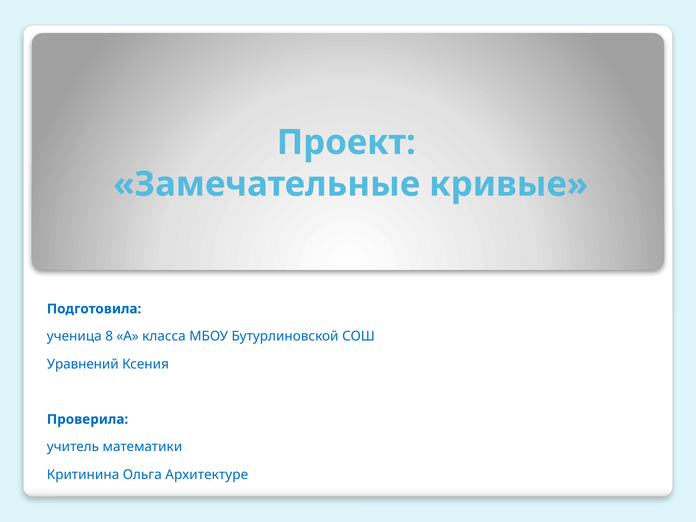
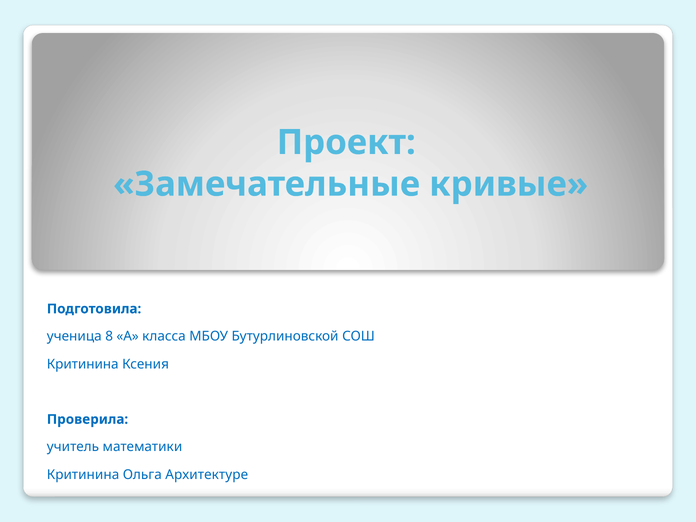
Уравнений: Уравнений -> Критинина (83, 364)
